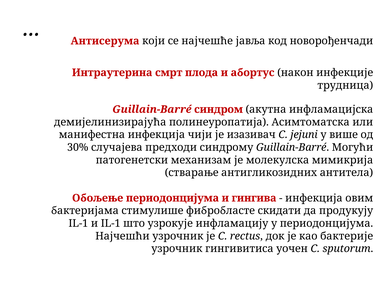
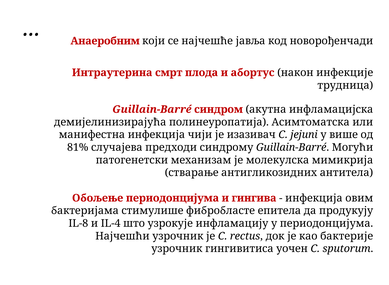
Антисерума: Антисерума -> Анаеробним (105, 41)
30%: 30% -> 81% (78, 147)
скидати: скидати -> епитела (279, 211)
IL-1: IL-1 -> IL-8 (78, 223)
и IL-1: IL-1 -> IL-4 (111, 223)
